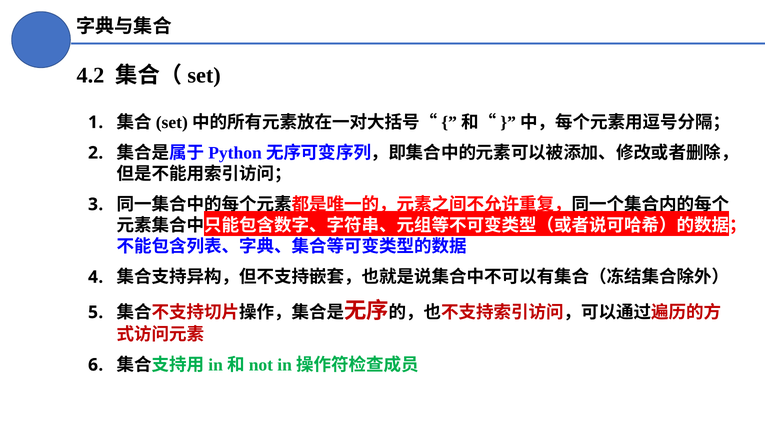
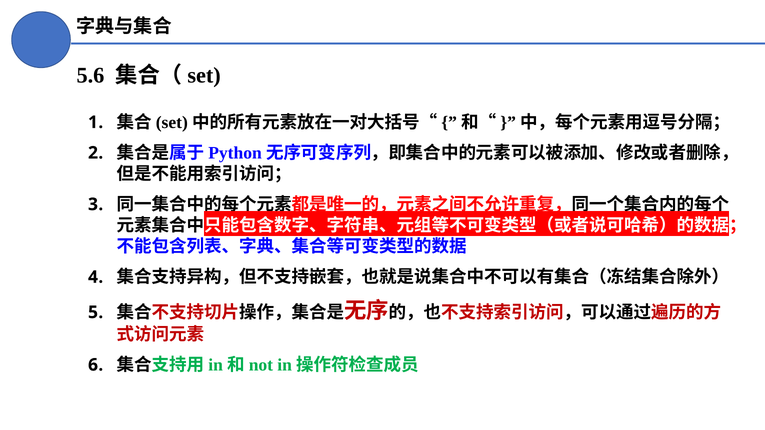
4.2: 4.2 -> 5.6 (90, 76)
